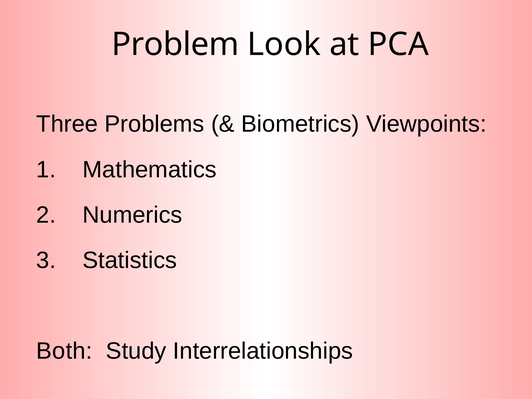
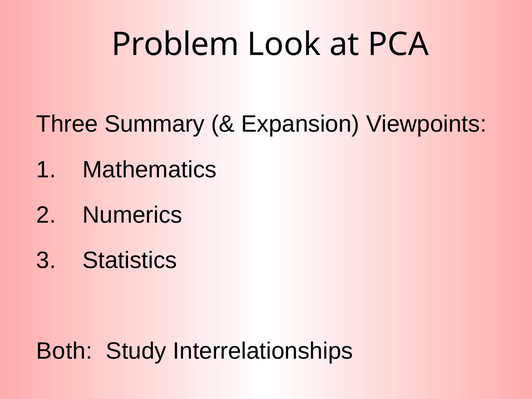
Problems: Problems -> Summary (155, 124)
Biometrics: Biometrics -> Expansion (300, 124)
